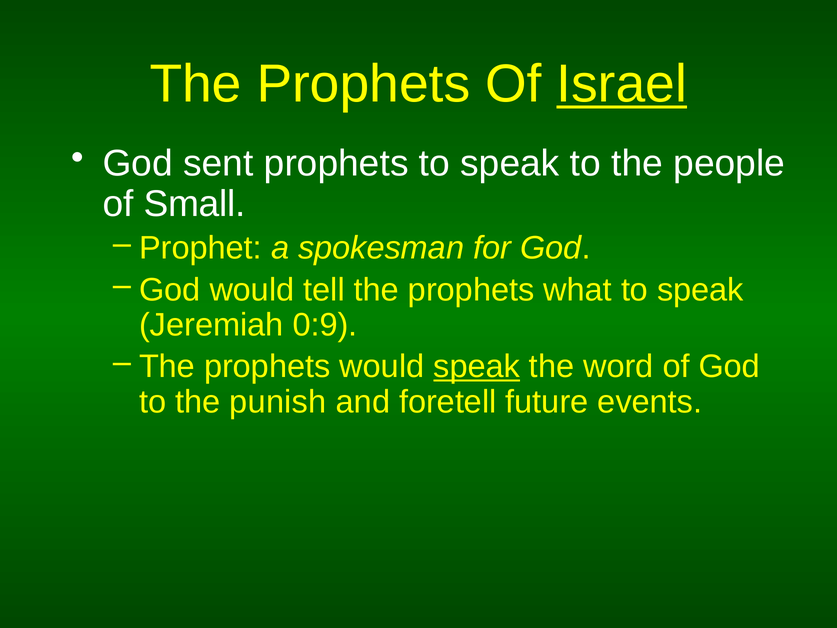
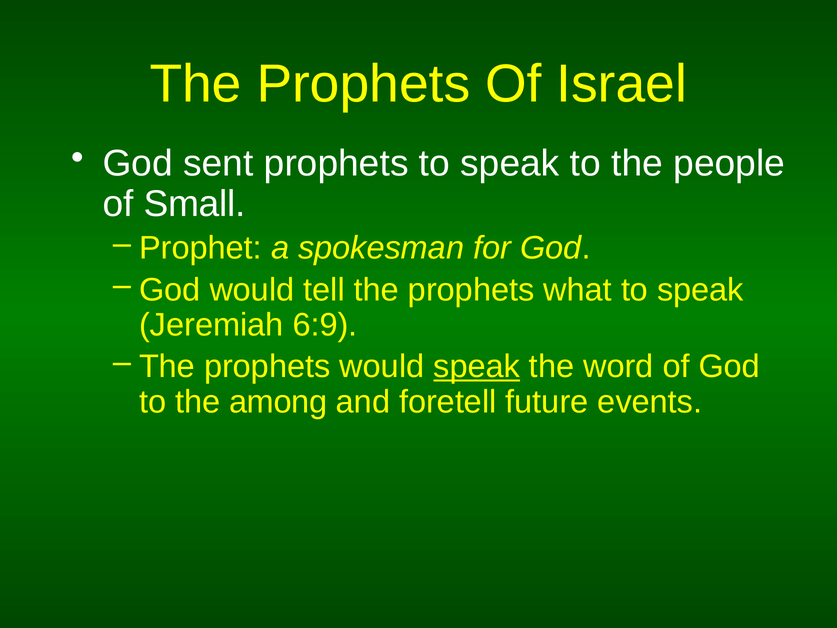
Israel underline: present -> none (622, 84)
0:9: 0:9 -> 6:9 (325, 325)
punish: punish -> among (278, 402)
